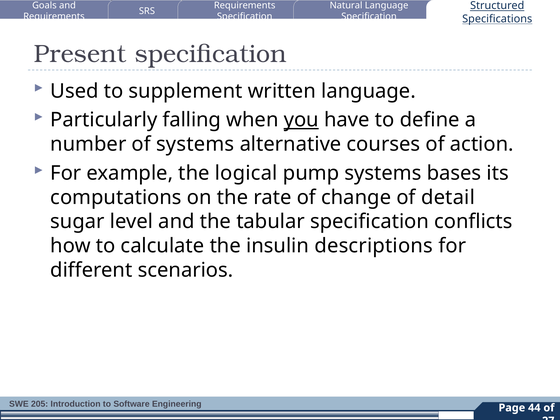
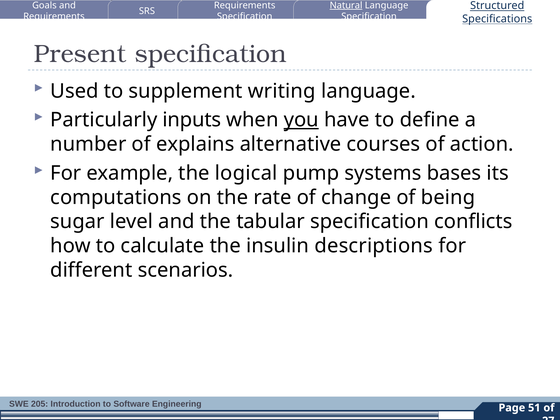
Natural underline: none -> present (346, 5)
written: written -> writing (282, 91)
falling: falling -> inputs (192, 120)
of systems: systems -> explains (195, 144)
detail: detail -> being (448, 197)
44: 44 -> 51 (534, 408)
